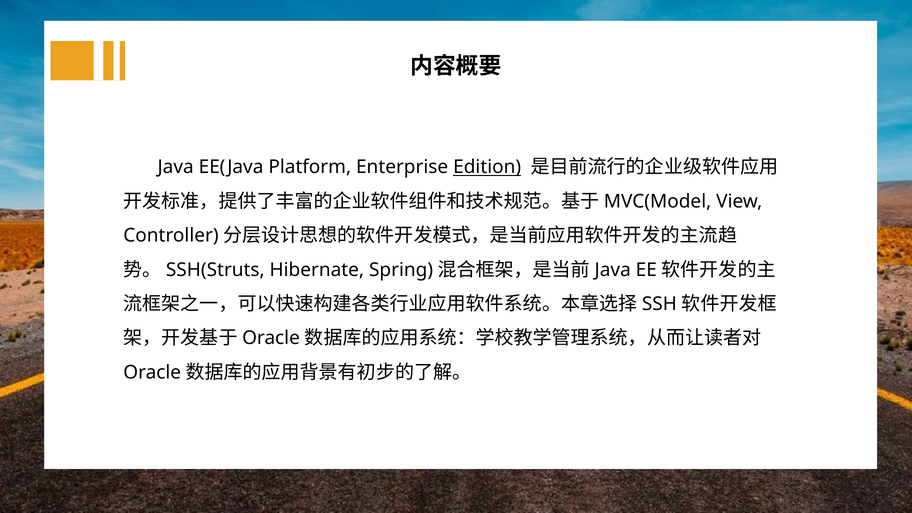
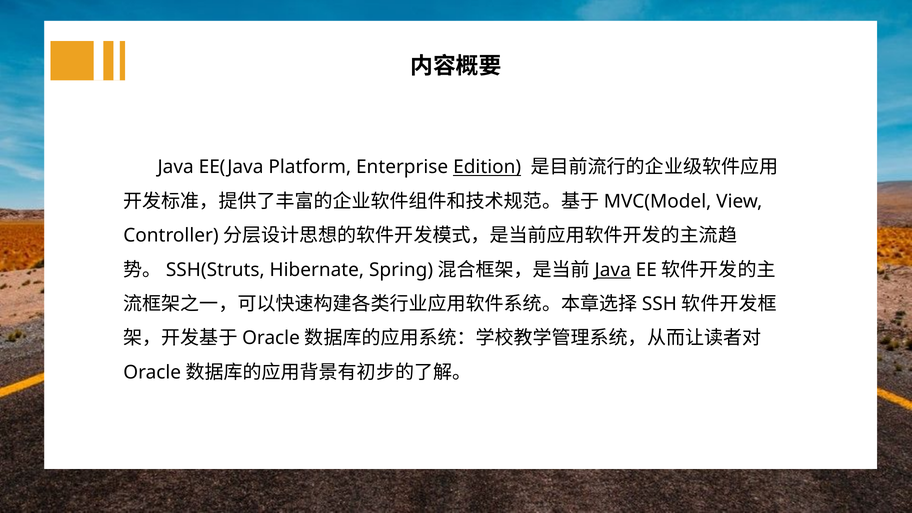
Java underline: none -> present (613, 270)
